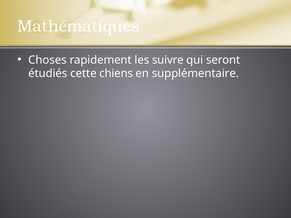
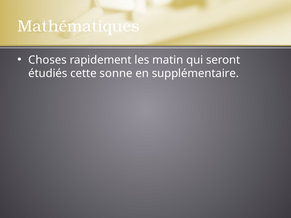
suivre: suivre -> matin (168, 60)
chiens: chiens -> sonne (116, 74)
